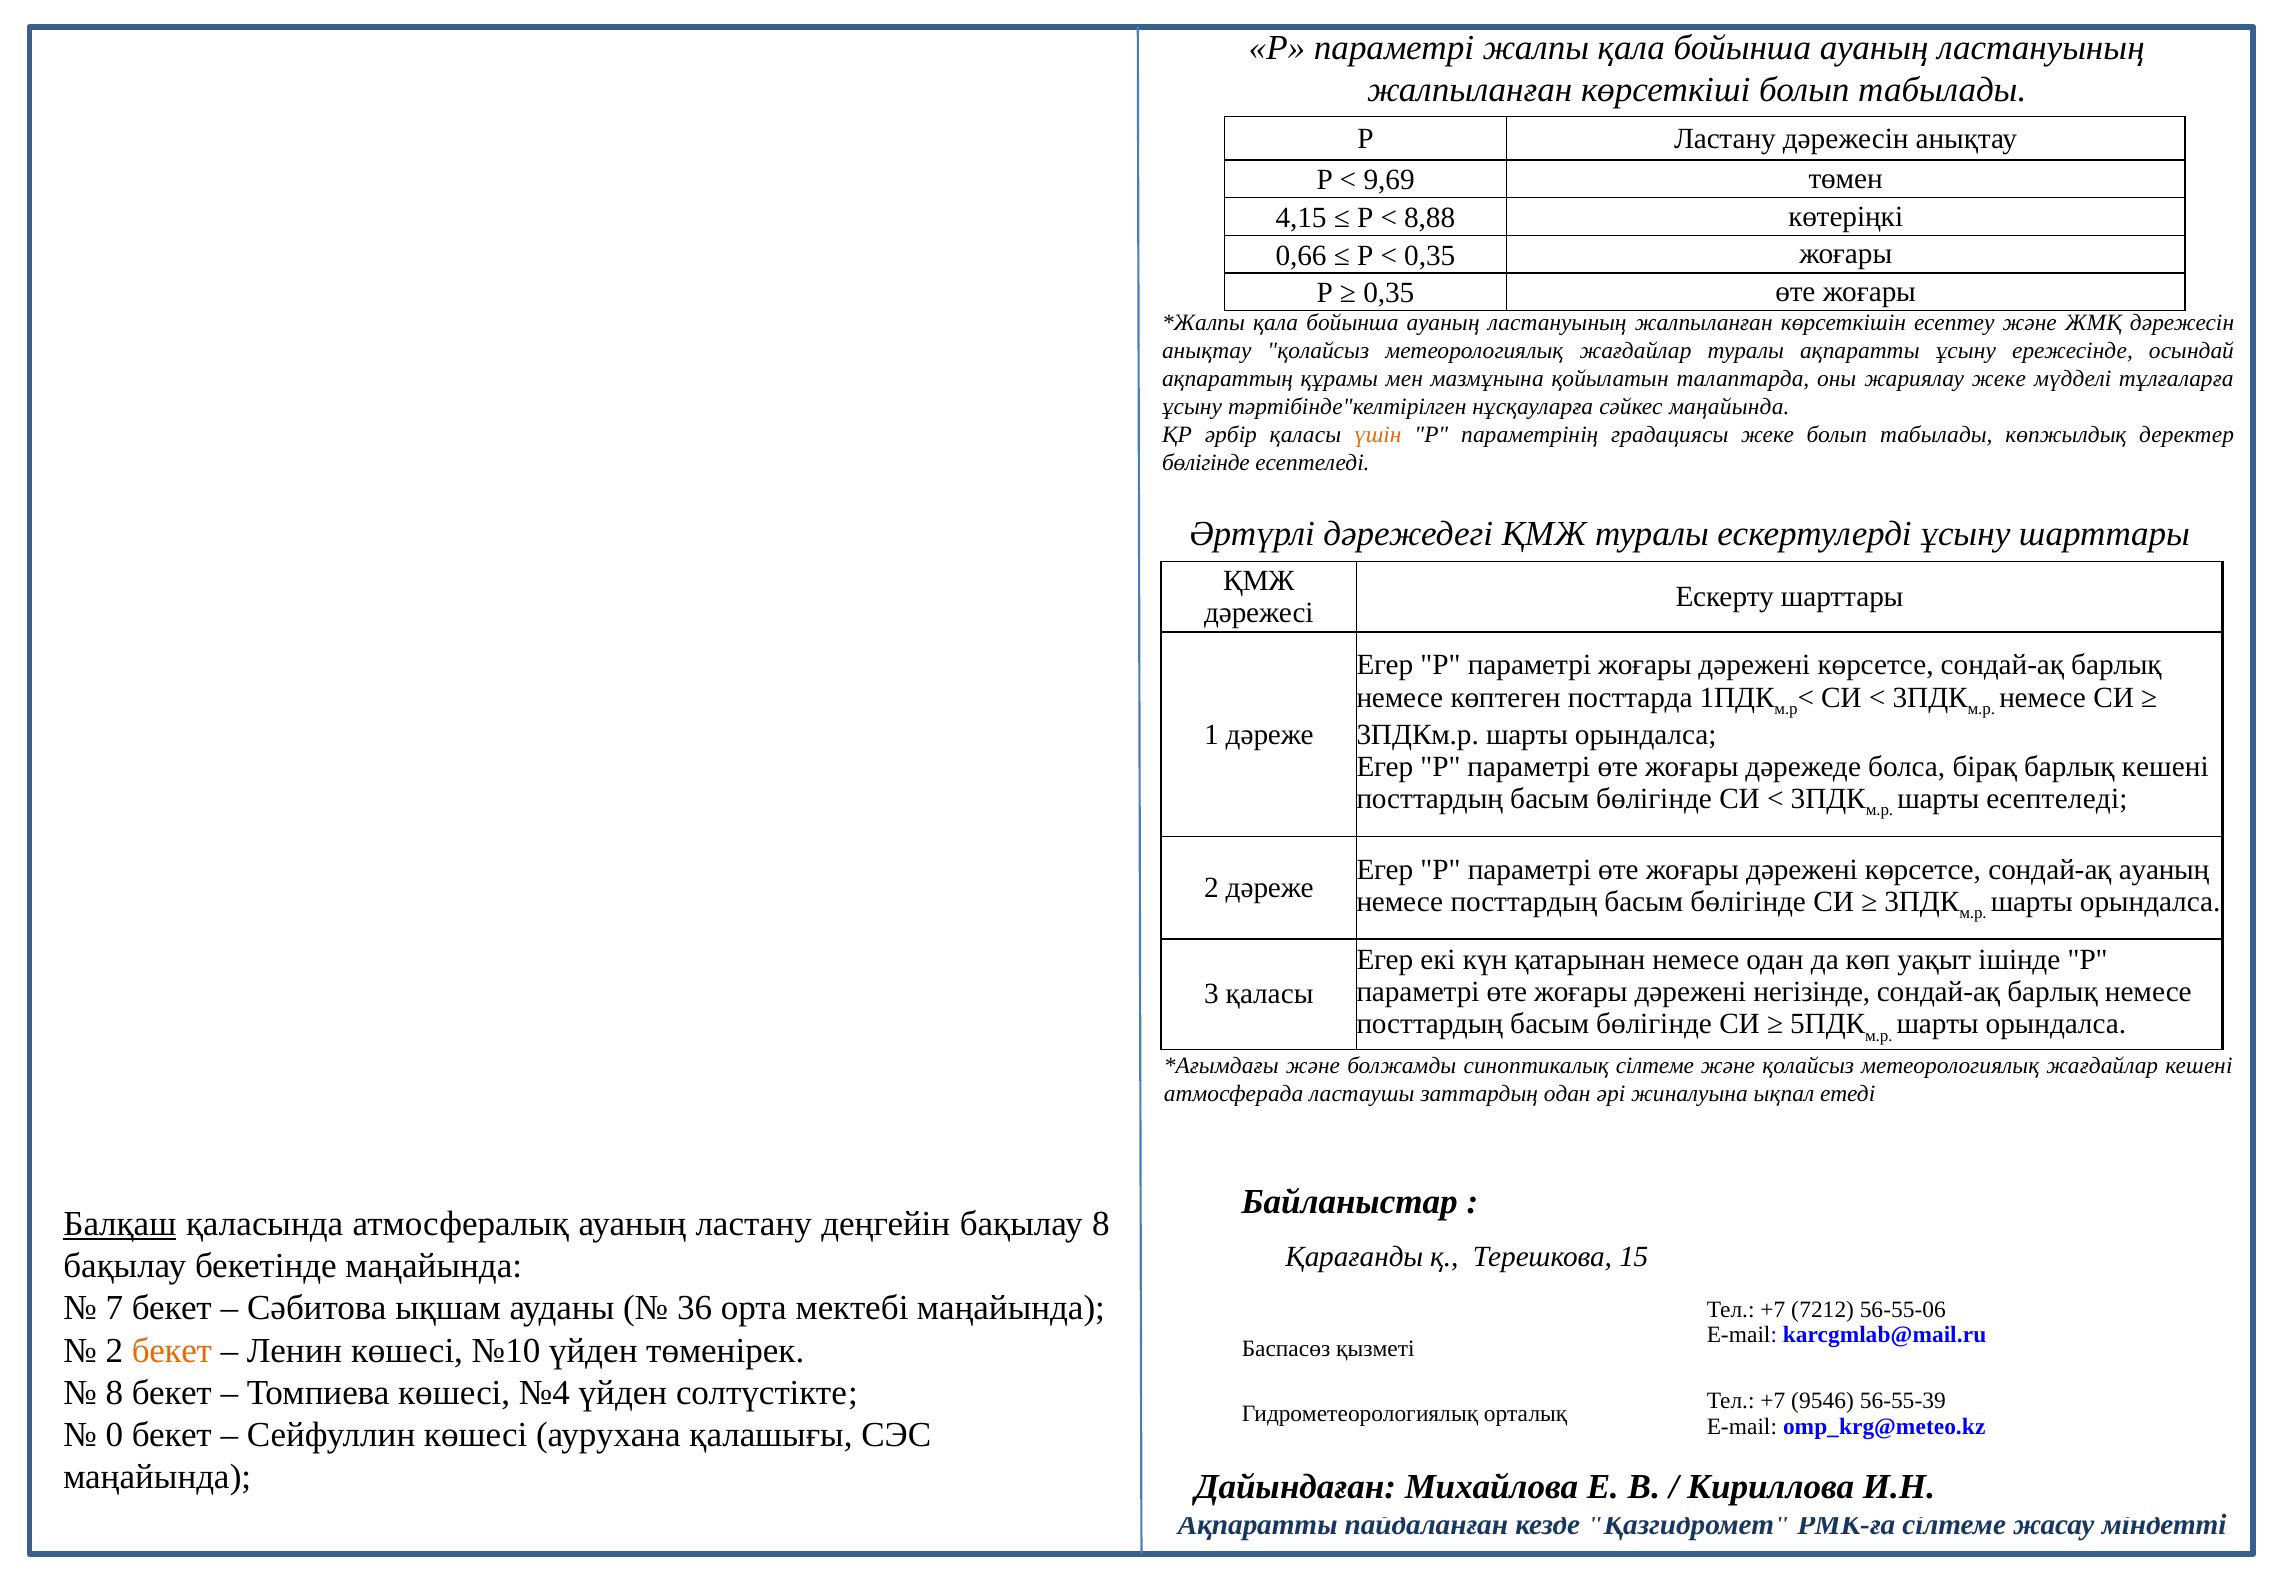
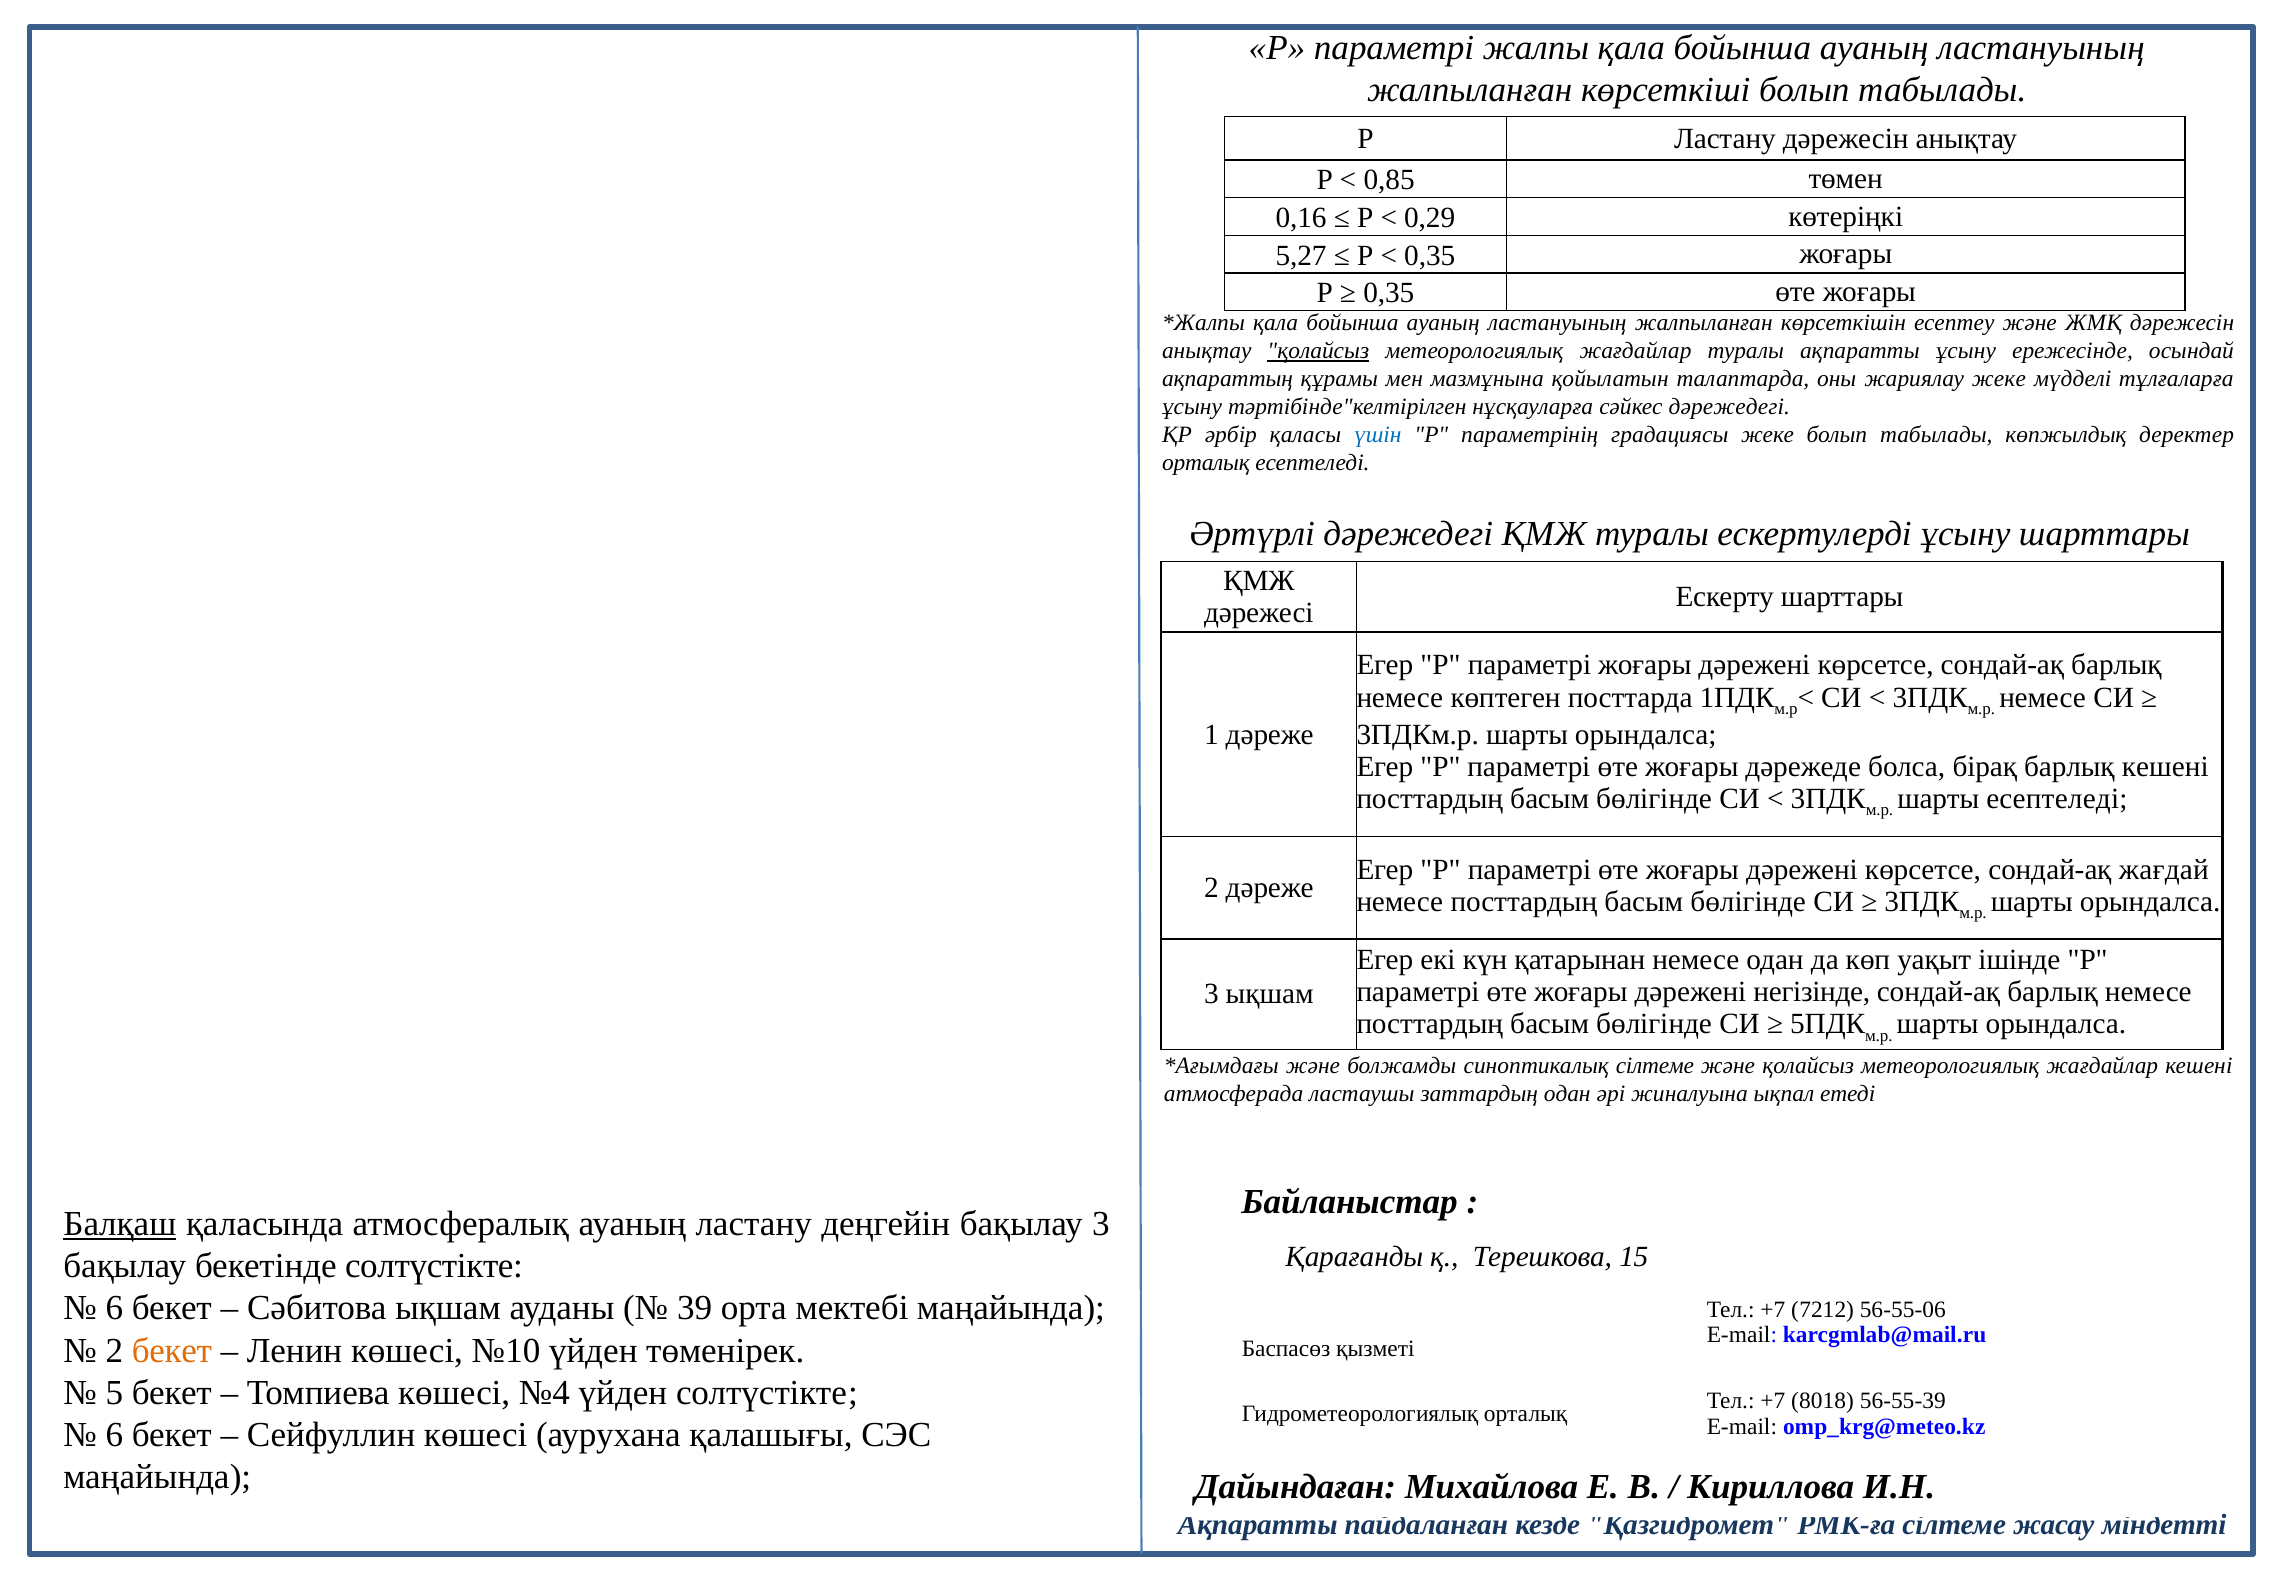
9,69: 9,69 -> 0,85 (1389, 180)
4,15: 4,15 -> 0,16 (1301, 218)
8,88: 8,88 -> 0,29 (1430, 218)
0,66: 0,66 -> 5,27 (1301, 255)
қолайсыз underline: none -> present (1318, 351)
сәйкес маңайында: маңайында -> дәрежедегі (1729, 407)
үшін colour: orange -> blue (1378, 435)
бөлігінде: бөлігінде -> орталық (1206, 463)
сондай-ақ ауаның: ауаның -> жағдай (2164, 869)
3 қаласы: қаласы -> ықшам (1270, 994)
бақылау 8: 8 -> 3 (1101, 1224)
бекетінде маңайында: маңайында -> солтүстікте (434, 1266)
7: 7 -> 6 (114, 1308)
36: 36 -> 39 (695, 1308)
8: 8 -> 5 (114, 1392)
9546: 9546 -> 8018 (1823, 1400)
0: 0 -> 6 (114, 1434)
